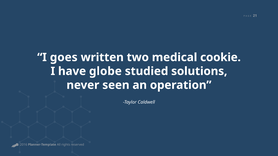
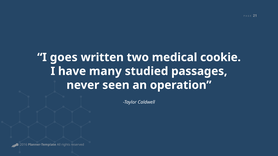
globe: globe -> many (105, 71)
solutions: solutions -> passages (199, 71)
